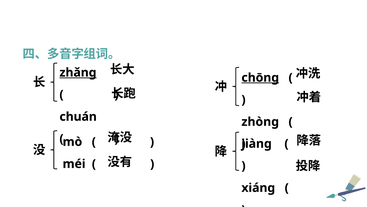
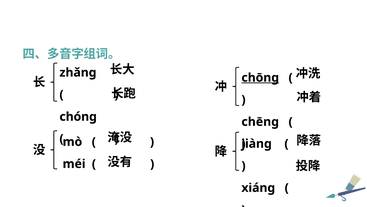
zhǎng underline: present -> none (78, 72)
chuán: chuán -> chónɡ (78, 116)
zhòng: zhòng -> chēng (260, 121)
